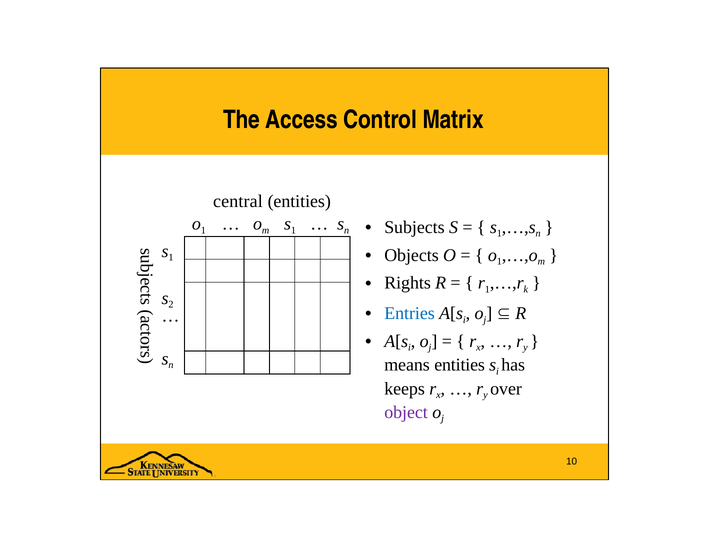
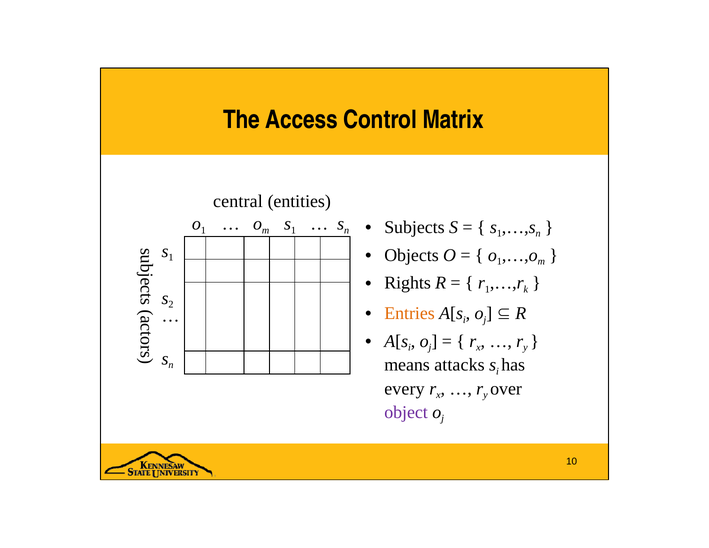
Entries colour: blue -> orange (410, 313)
means entities: entities -> attacks (459, 365)
keeps: keeps -> every (404, 389)
